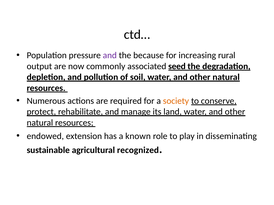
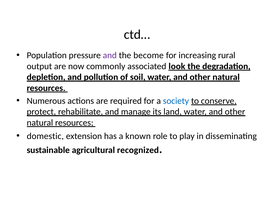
because: because -> become (149, 55)
seed: seed -> look (177, 66)
society colour: orange -> blue (176, 101)
endowed: endowed -> domestic (45, 136)
